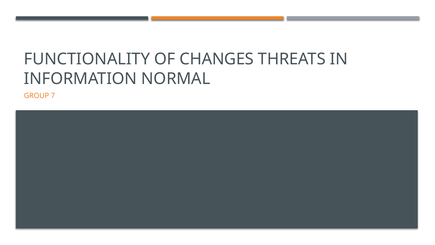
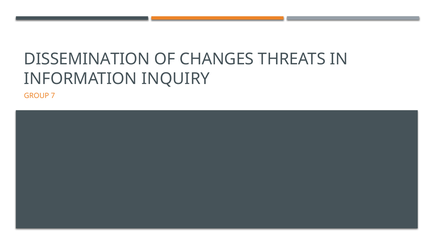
FUNCTIONALITY: FUNCTIONALITY -> DISSEMINATION (87, 59)
NORMAL: NORMAL -> INQUIRY (176, 79)
